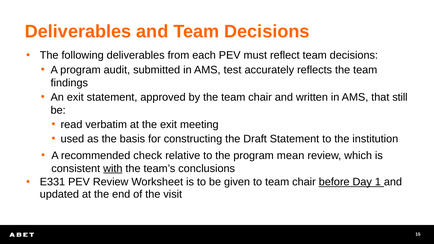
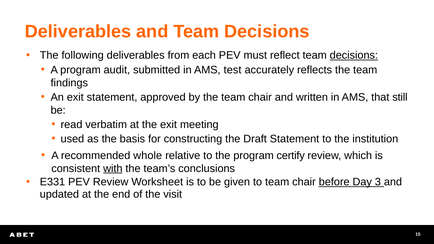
decisions underline: none -> present (354, 55)
check: check -> whole (148, 156)
mean: mean -> certify (291, 156)
1: 1 -> 3 (378, 182)
